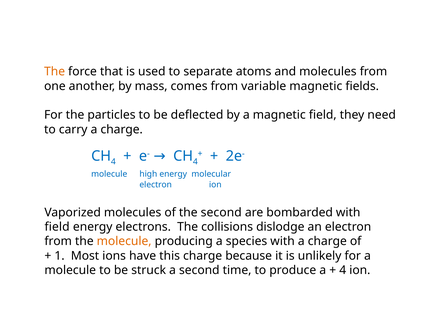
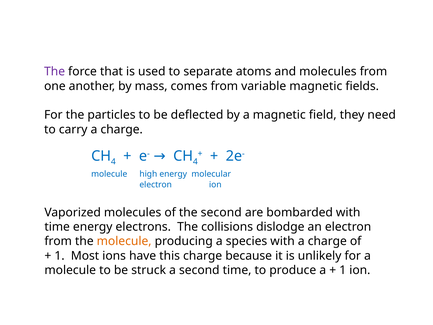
The colour: orange -> purple (55, 72)
field: field -> time (57, 227)
4: 4 -> 1 (343, 270)
